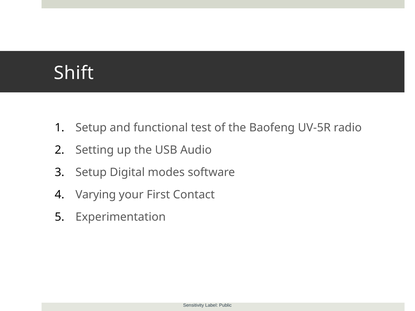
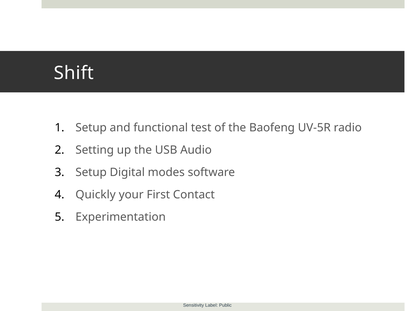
Varying: Varying -> Quickly (96, 195)
